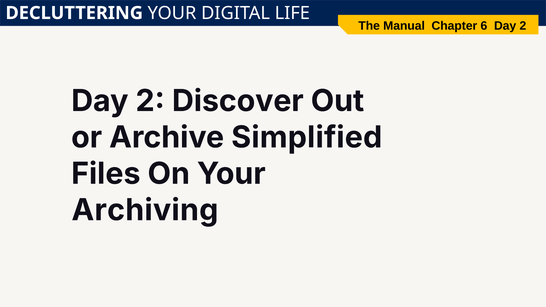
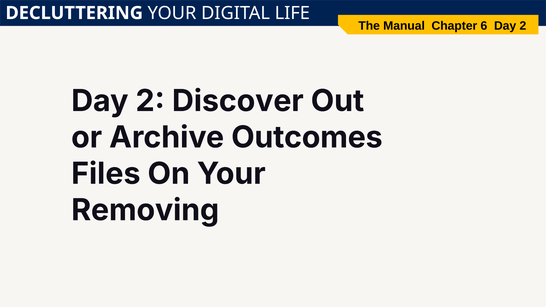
Simplified: Simplified -> Outcomes (307, 137)
Archiving: Archiving -> Removing (145, 210)
